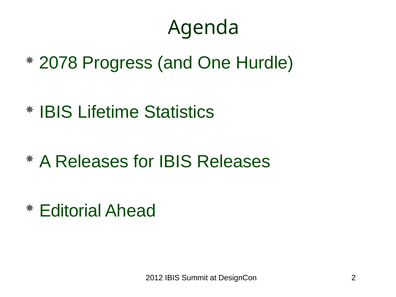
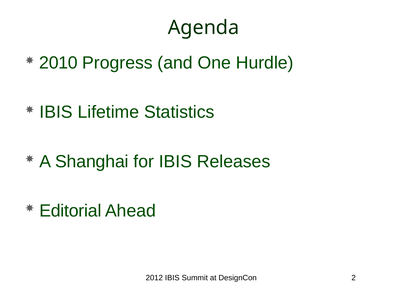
2078: 2078 -> 2010 (58, 63)
A Releases: Releases -> Shanghai (92, 161)
